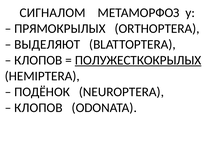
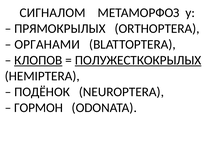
ВЫДЕЛЯЮТ: ВЫДЕЛЯЮТ -> ОРГАНАМИ (47, 44)
КЛОПОВ underline: none -> present (38, 60)
КЛОПОВ: КЛОПОВ -> ГОРМОН (39, 108)
